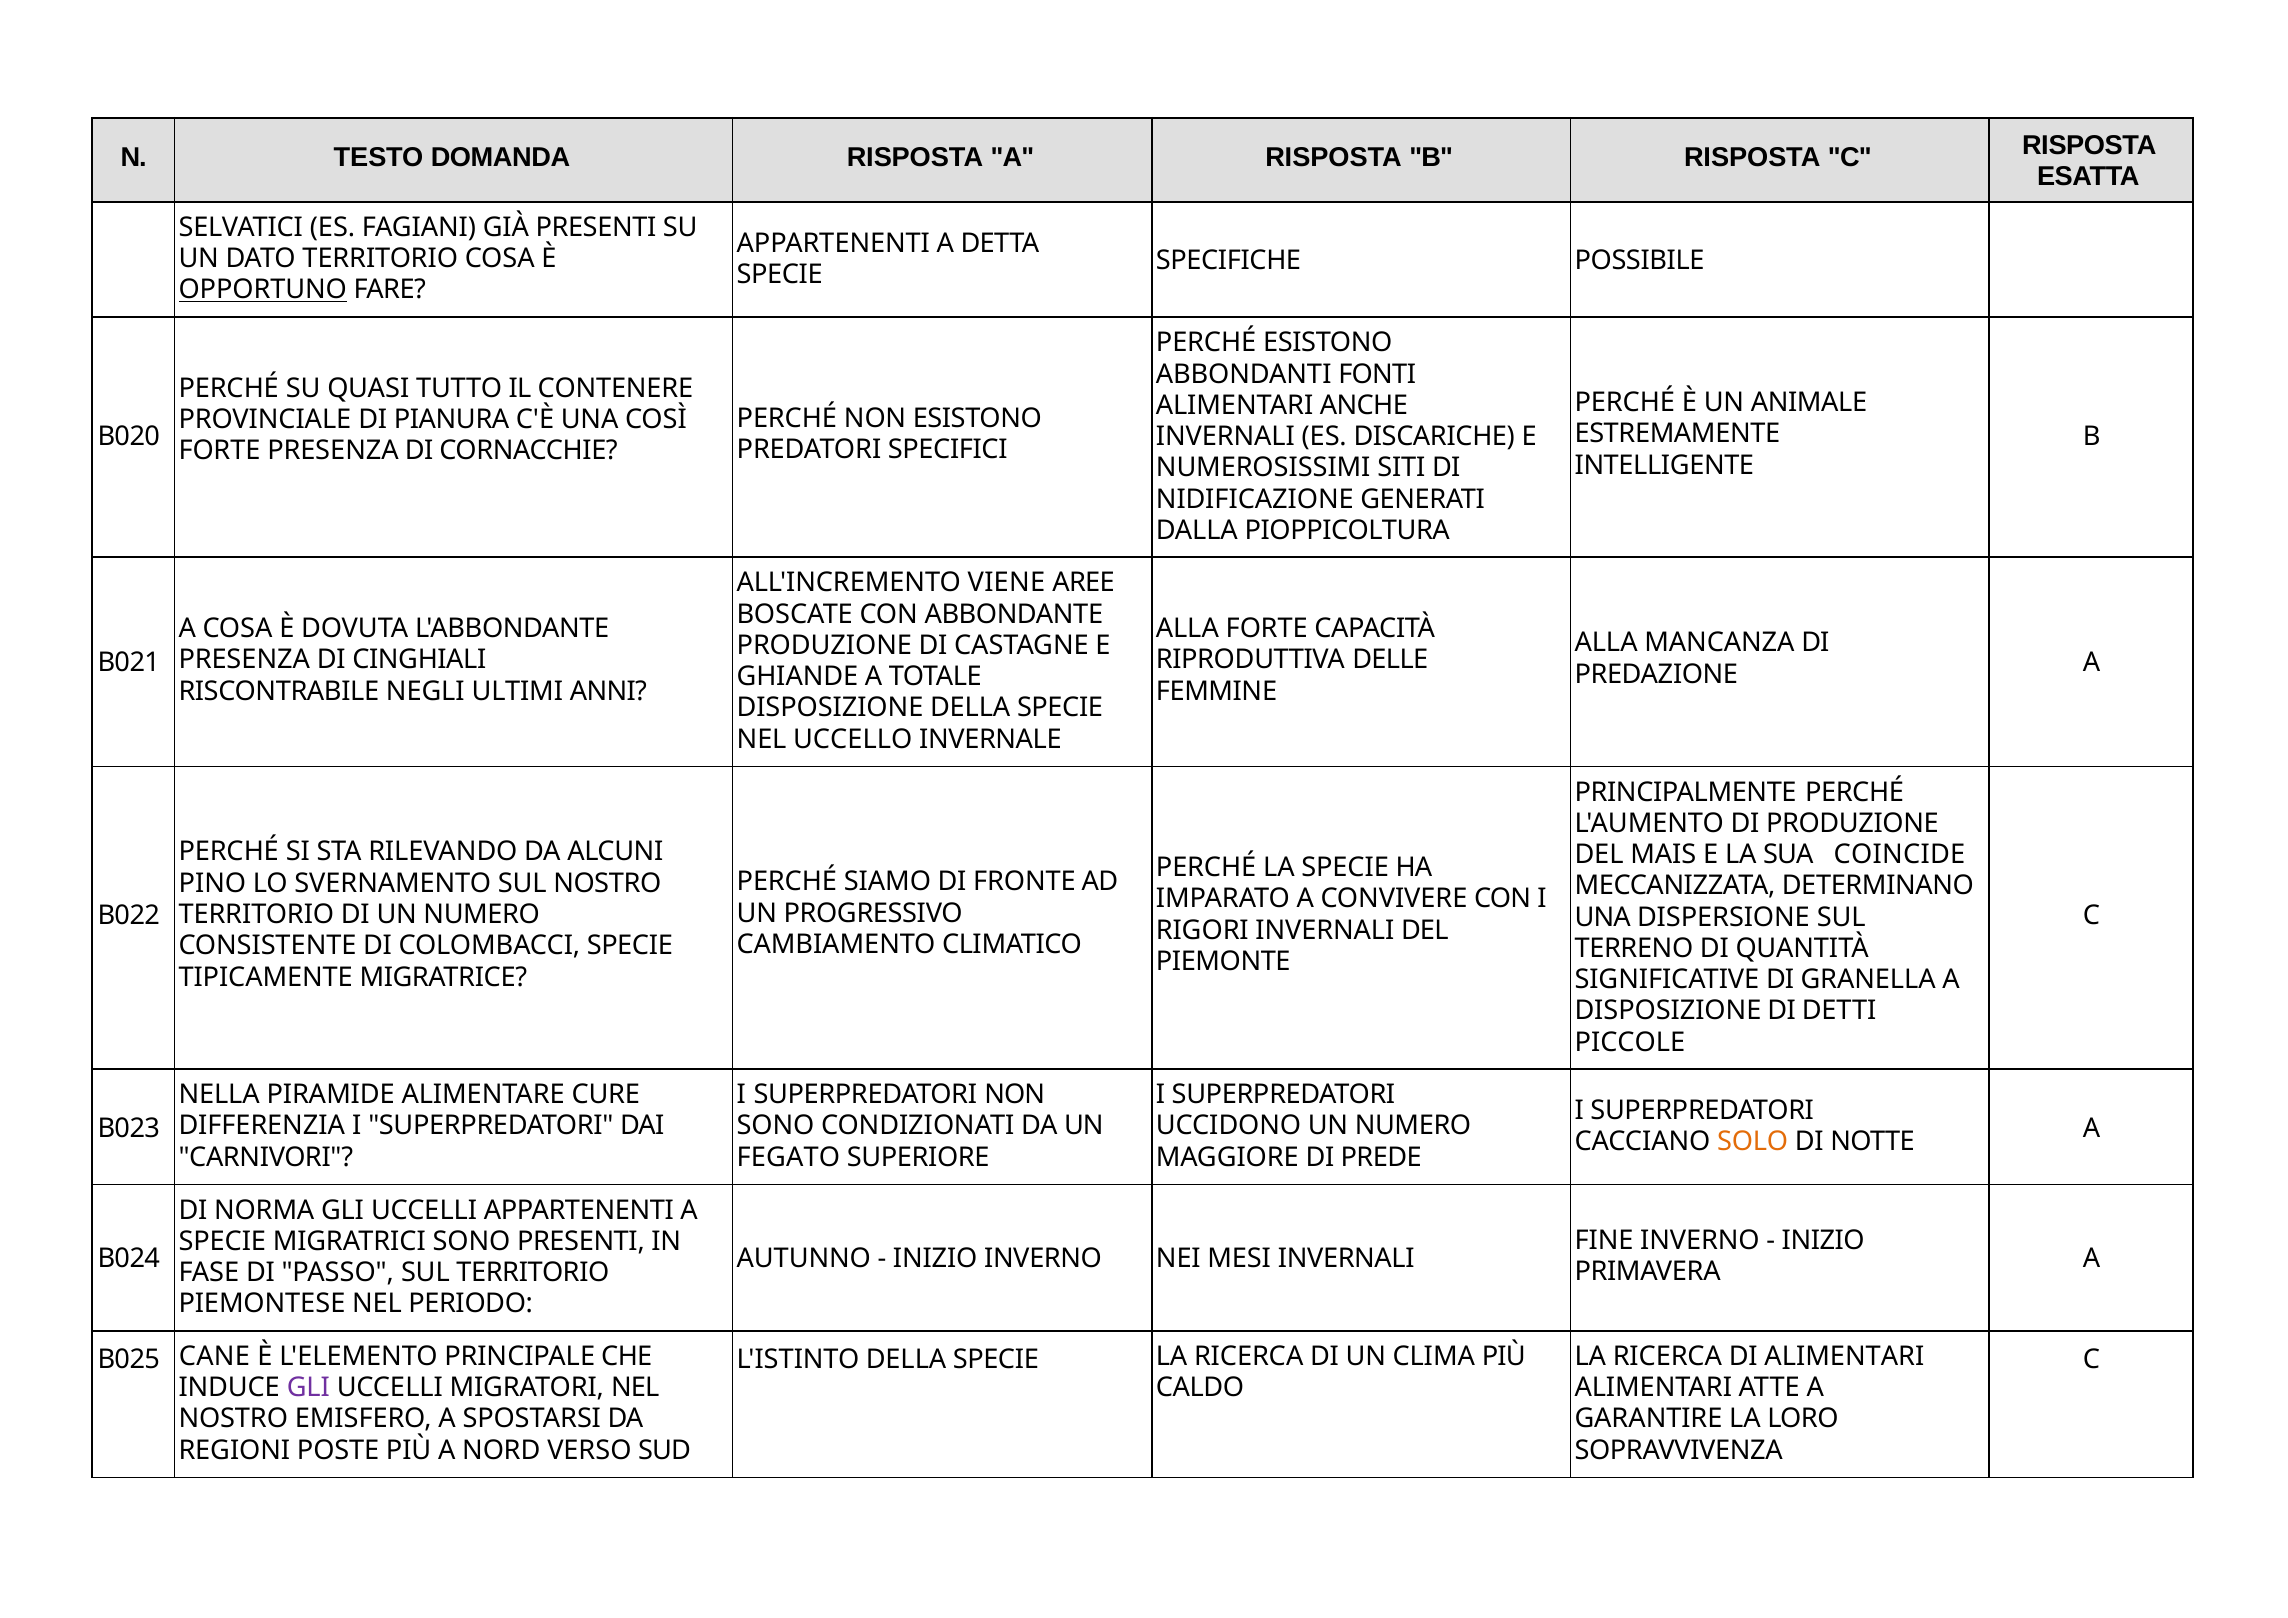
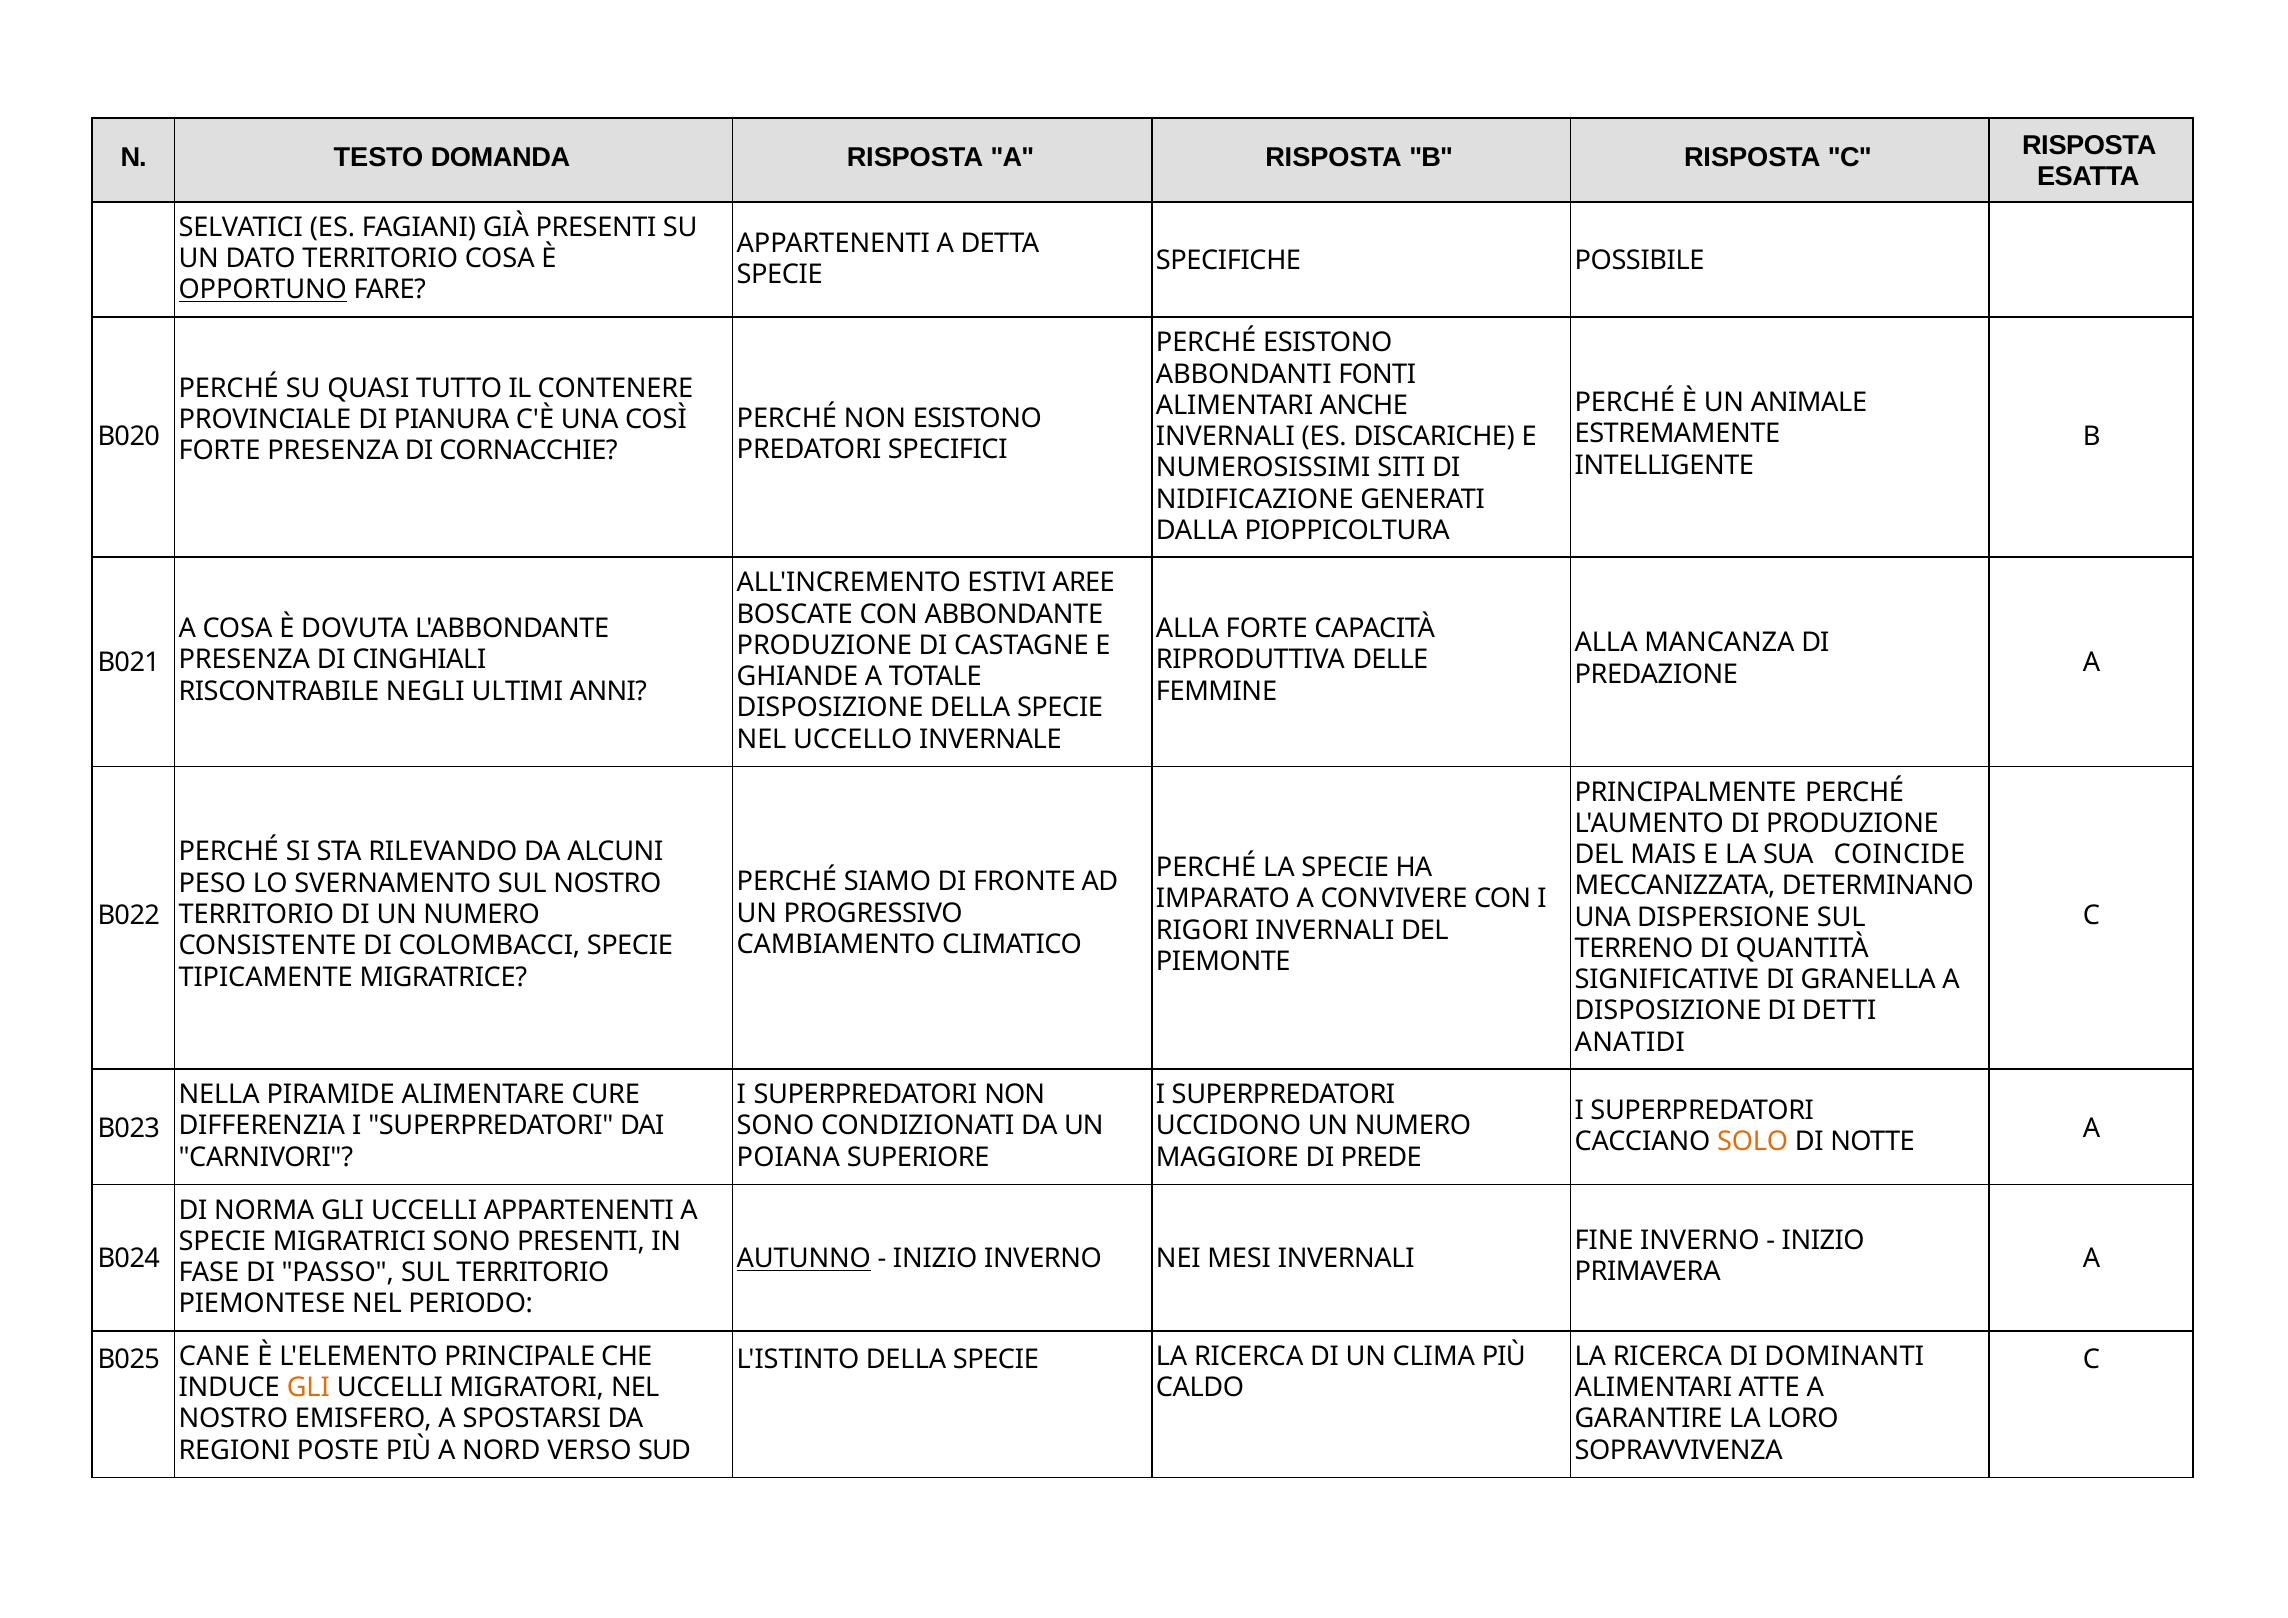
VIENE: VIENE -> ESTIVI (1007, 583)
PINO: PINO -> PESO (212, 883)
PICCOLE: PICCOLE -> ANATIDI (1630, 1042)
FEGATO: FEGATO -> POIANA (788, 1157)
AUTUNNO underline: none -> present (804, 1259)
DI ALIMENTARI: ALIMENTARI -> DOMINANTI (1844, 1357)
GLI colour: purple -> orange (308, 1388)
